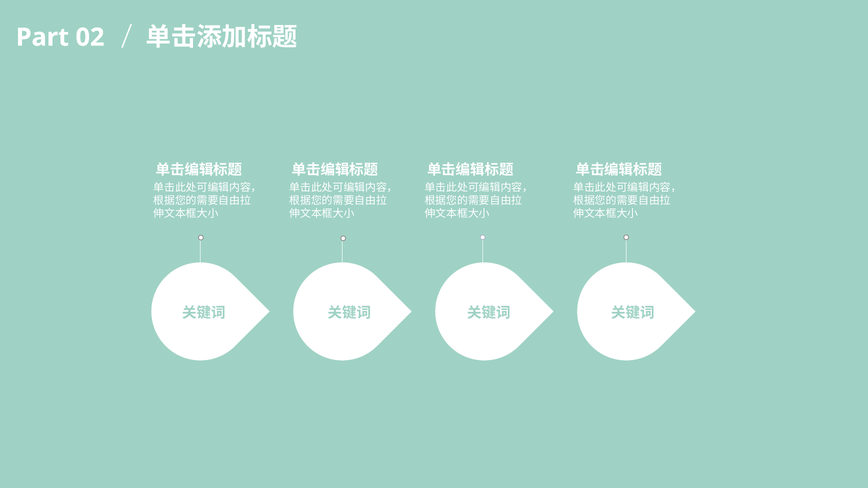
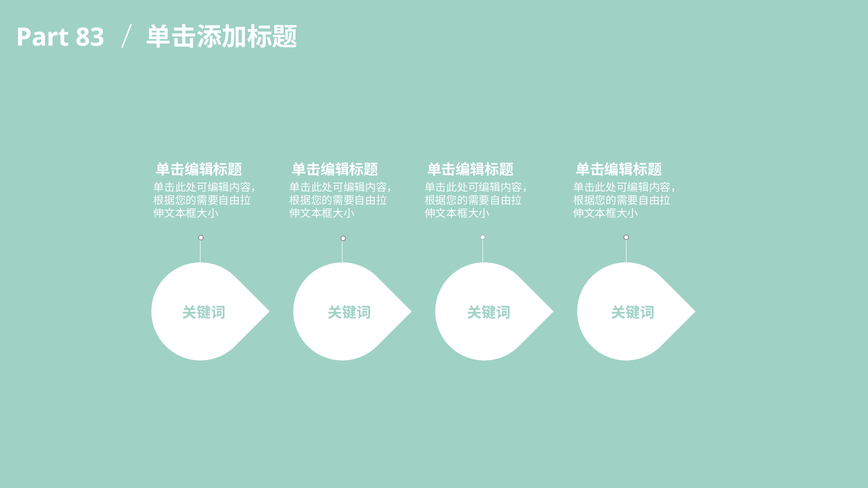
02: 02 -> 83 (90, 37)
